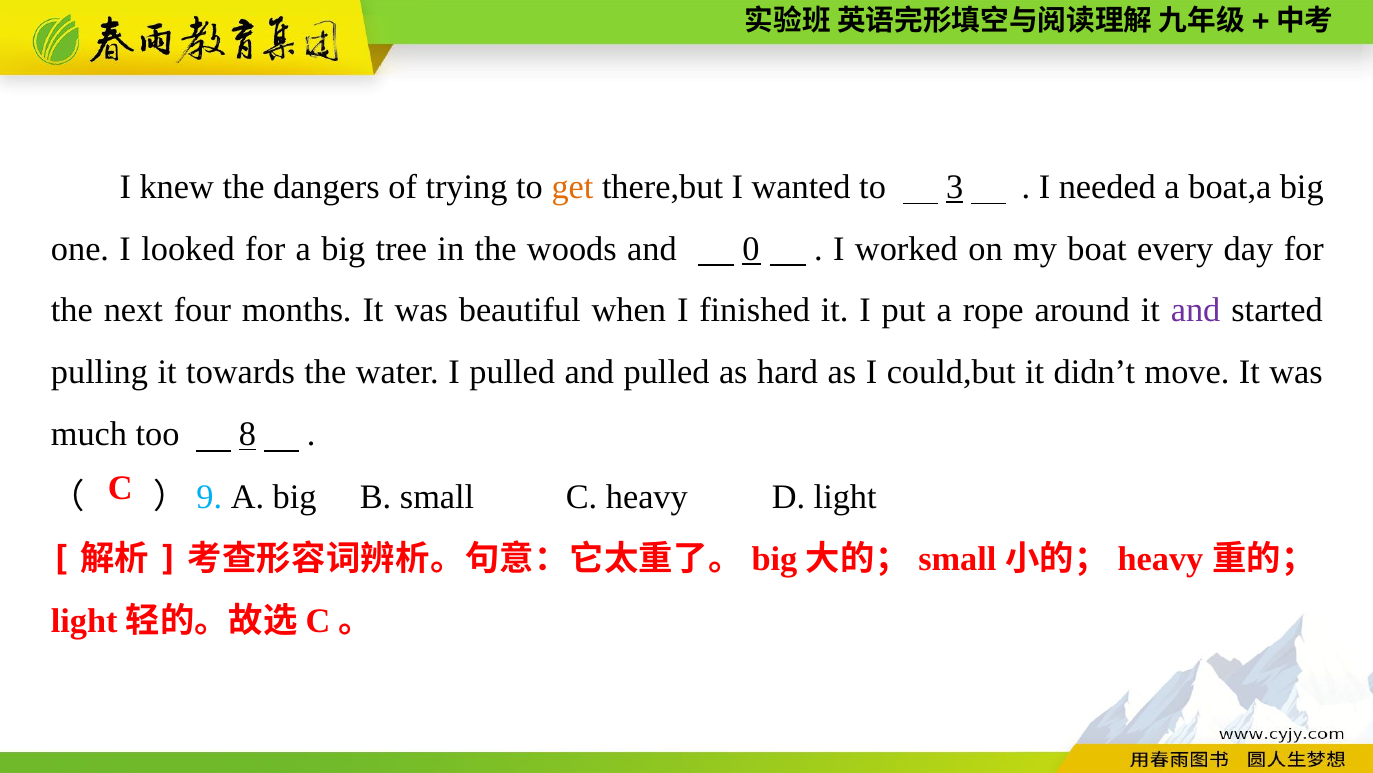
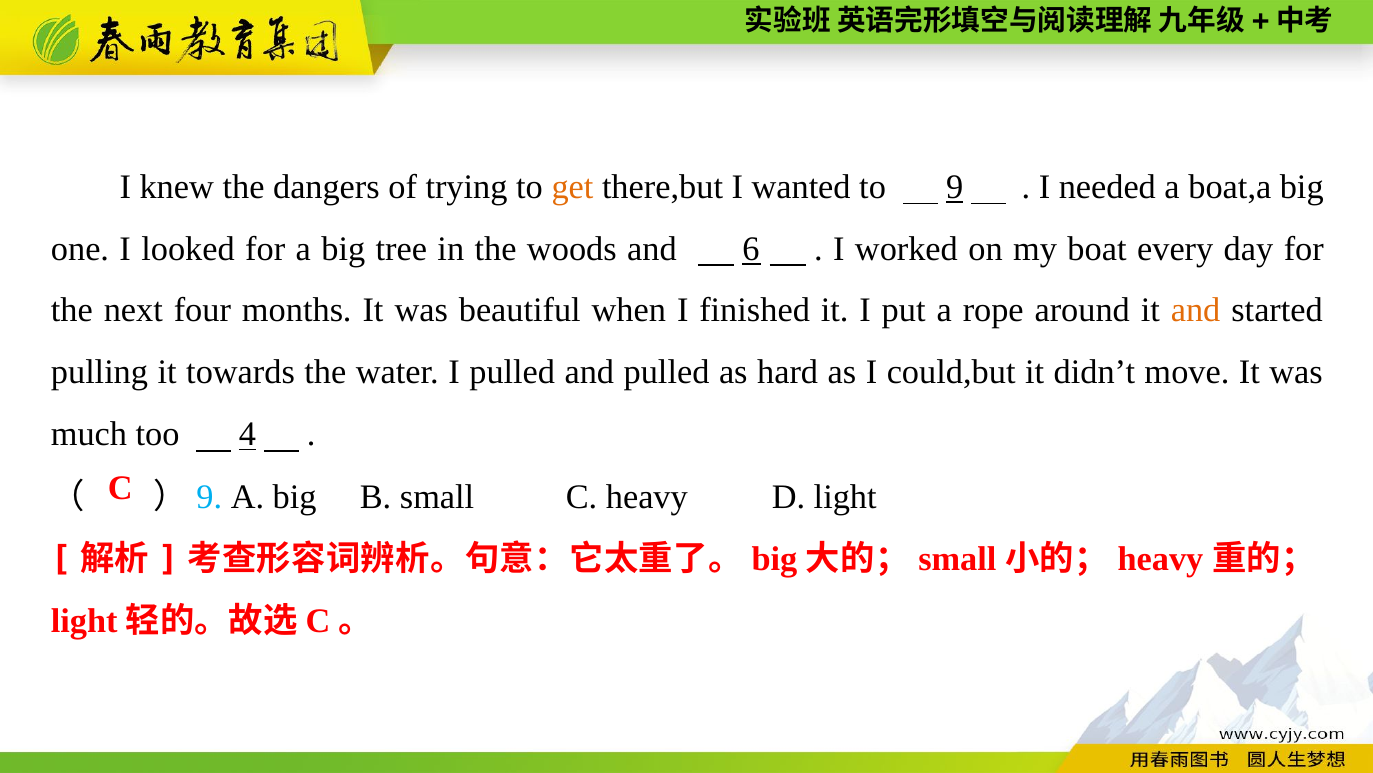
3: 3 -> 9 (955, 187)
0: 0 -> 6 (751, 249)
and colour: purple -> orange (1196, 310)
8: 8 -> 4 (247, 434)
